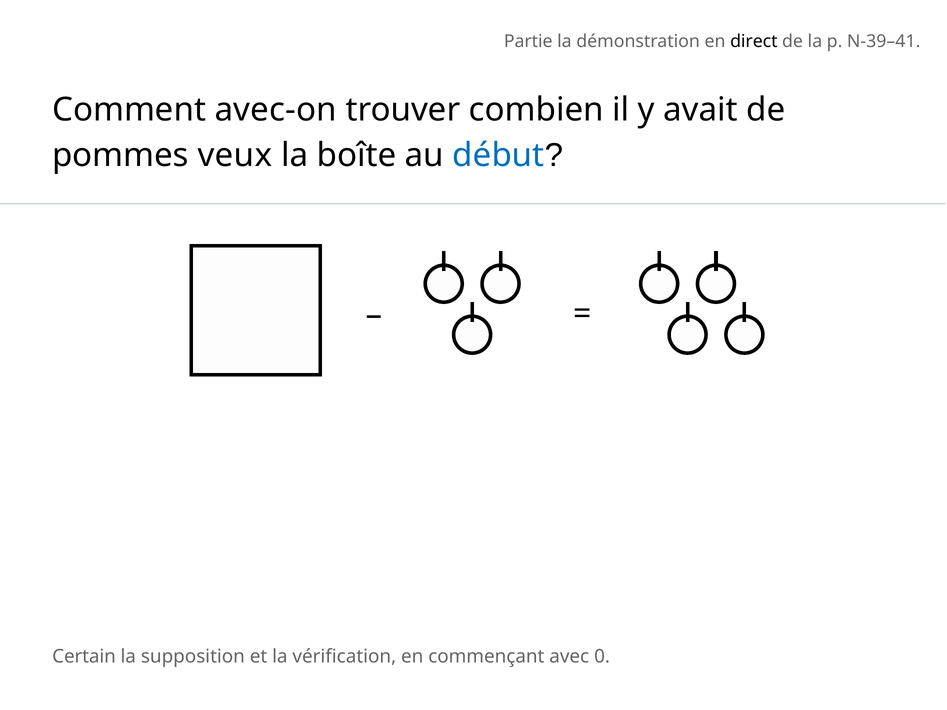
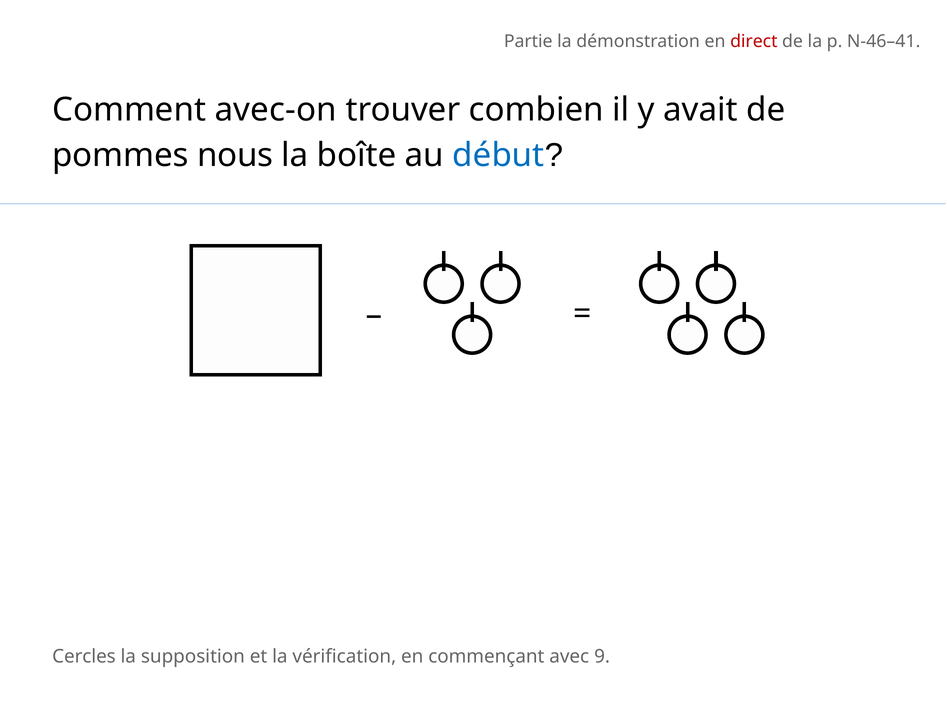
direct colour: black -> red (754, 42)
N-39–41: N-39–41 -> N-46–41 (884, 42)
veux: veux -> nous (235, 155)
Certain: Certain -> Cercles (84, 657)
0: 0 -> 9 (602, 657)
